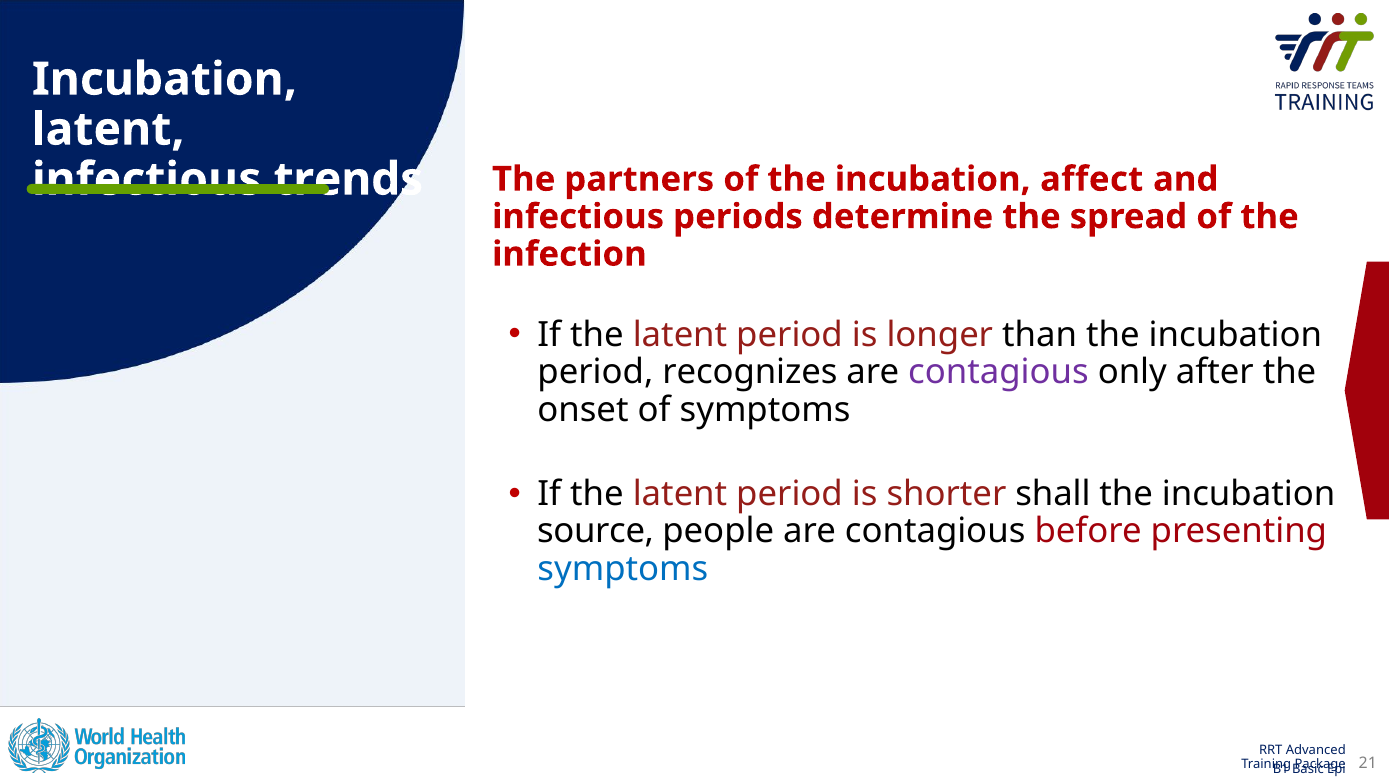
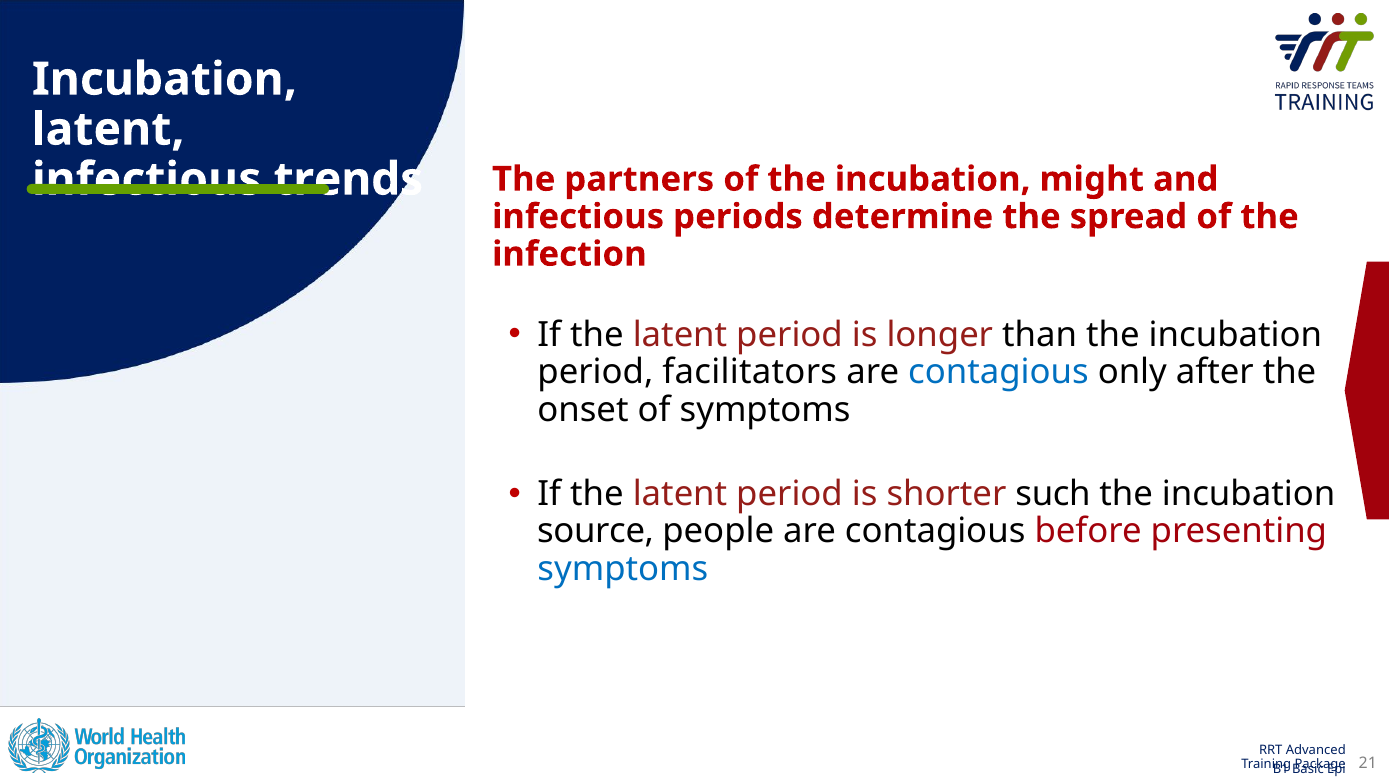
affect: affect -> might (1092, 179)
recognizes: recognizes -> facilitators (750, 373)
contagious colour: purple -> blue (998, 373)
shall: shall -> such (1053, 494)
